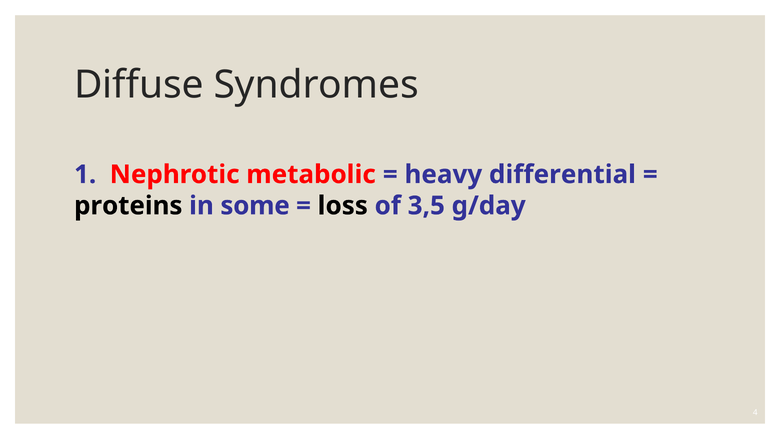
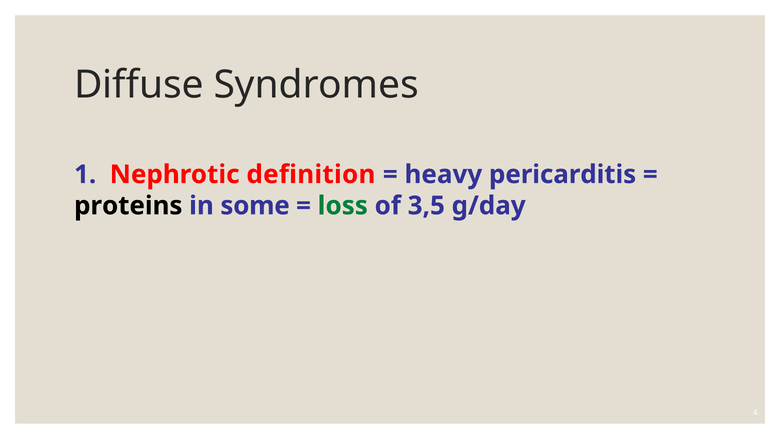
metabolic: metabolic -> definition (311, 174)
differential: differential -> pericarditis (563, 174)
loss colour: black -> green (343, 206)
